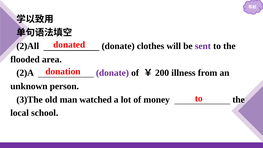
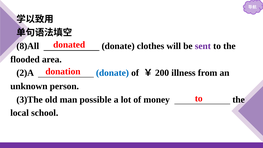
2)All: 2)All -> 8)All (28, 46)
donate colour: purple -> blue (112, 73)
watched: watched -> possible (96, 99)
